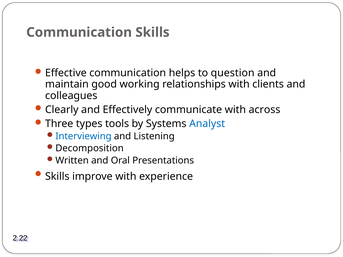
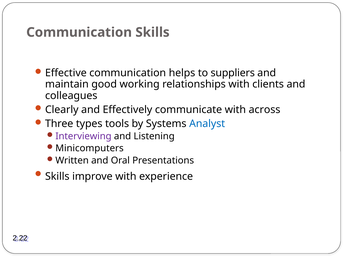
question: question -> suppliers (233, 73)
Interviewing colour: blue -> purple (83, 136)
Decomposition: Decomposition -> Minicomputers (90, 148)
